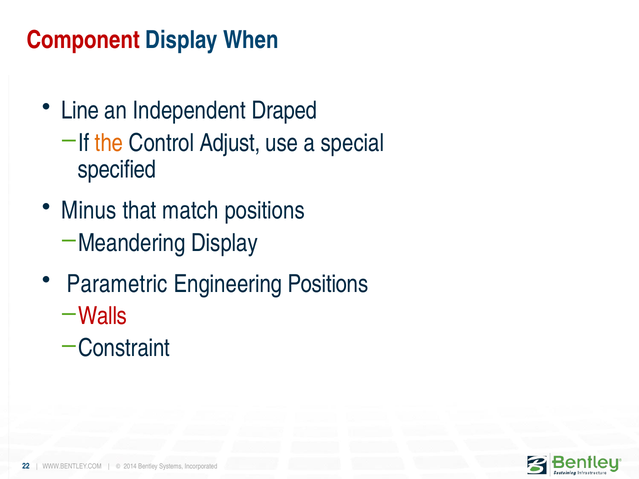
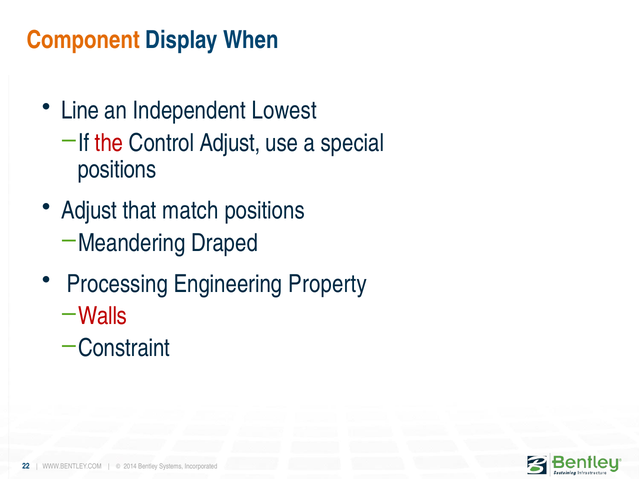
Component colour: red -> orange (83, 40)
Draped: Draped -> Lowest (284, 111)
the colour: orange -> red (109, 143)
specified: specified -> positions (117, 170)
Minus: Minus -> Adjust (89, 211)
Meandering Display: Display -> Draped (225, 243)
Parametric: Parametric -> Processing (117, 284)
Engineering Positions: Positions -> Property (328, 284)
